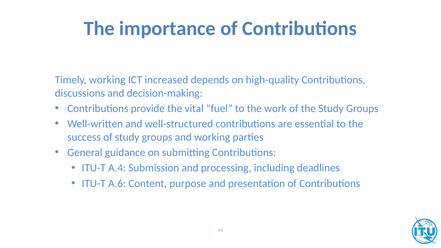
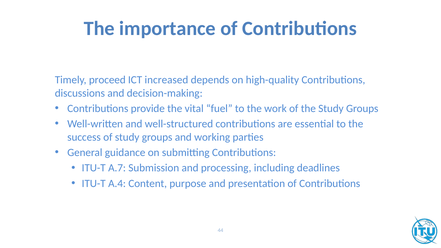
Timely working: working -> proceed (107, 80)
A.4: A.4 -> A.7 (117, 168)
A.6: A.6 -> A.4 (117, 183)
